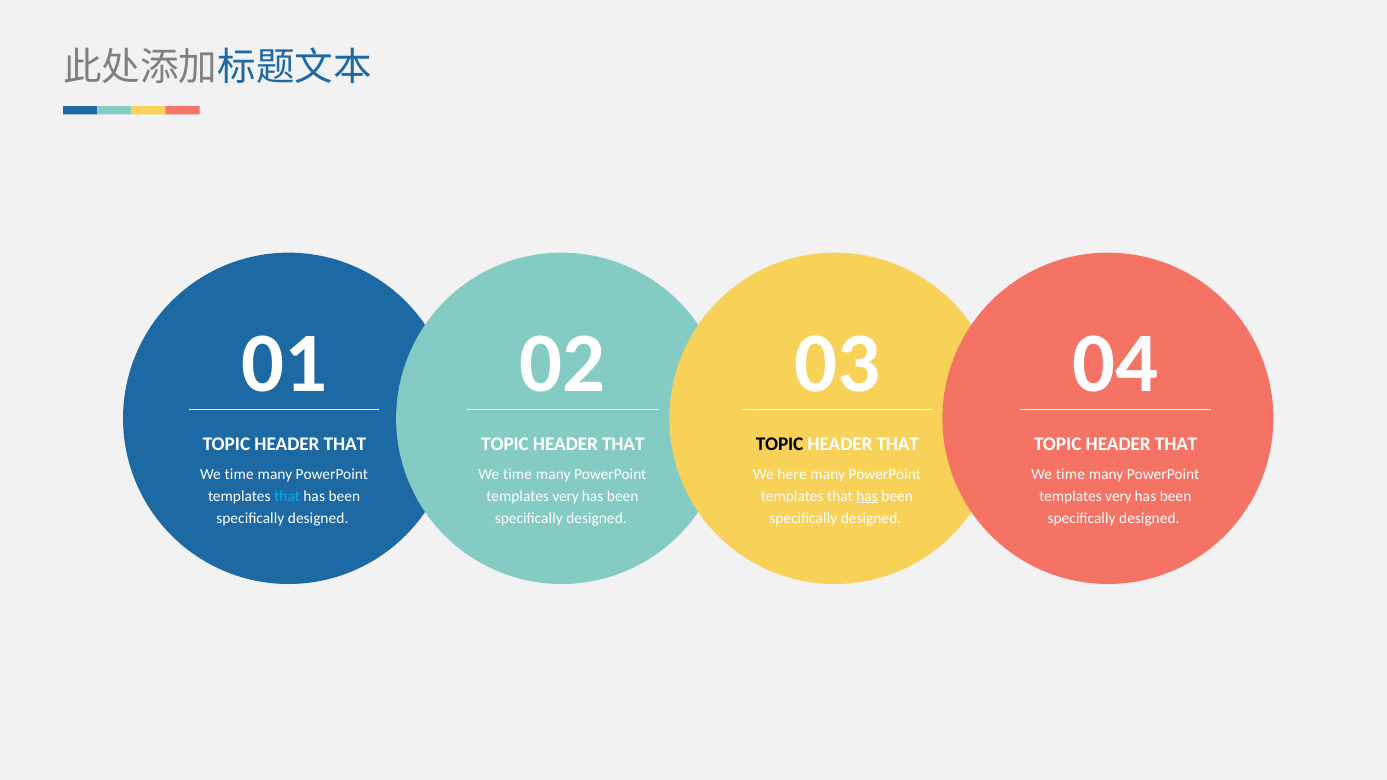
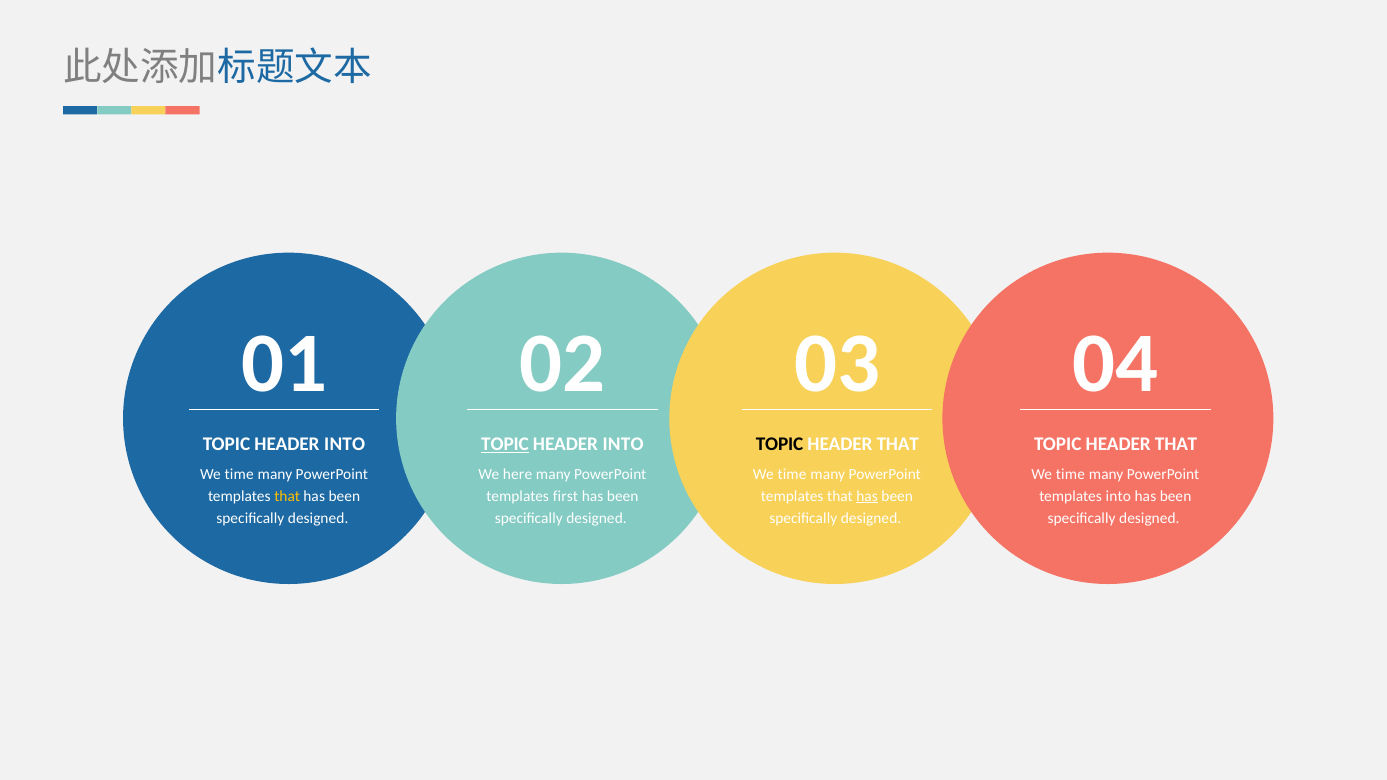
THAT: THAT -> INTO (345, 444)
TOPIC underline: none -> present (505, 444)
THAT: THAT -> INTO (623, 444)
time: time -> here (518, 474)
here: here -> time (792, 474)
that colour: light blue -> yellow (287, 496)
very: very -> first (565, 496)
very: very -> into (1118, 496)
